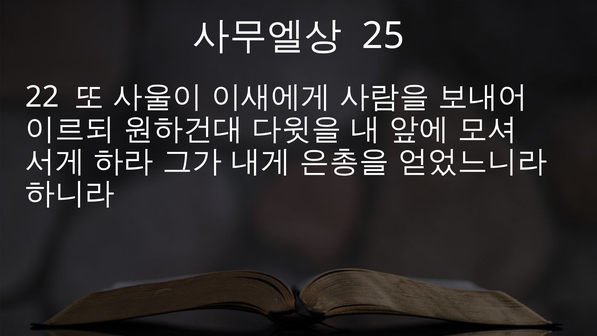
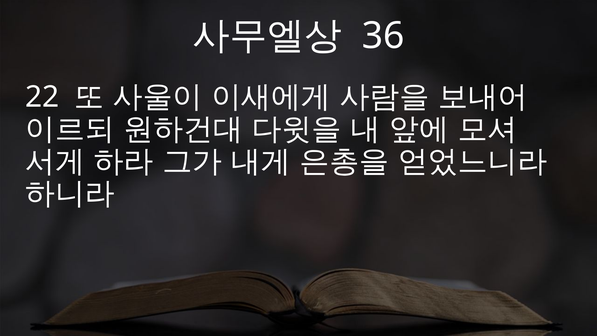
25: 25 -> 36 (383, 36)
